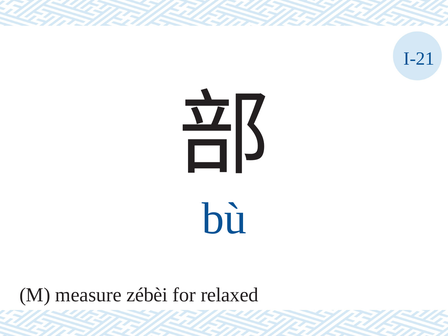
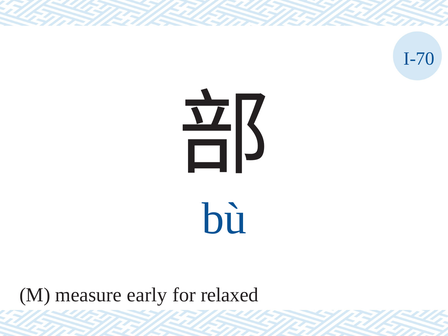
I-21: I-21 -> I-70 (419, 59)
zébèi: zébèi -> early (147, 295)
